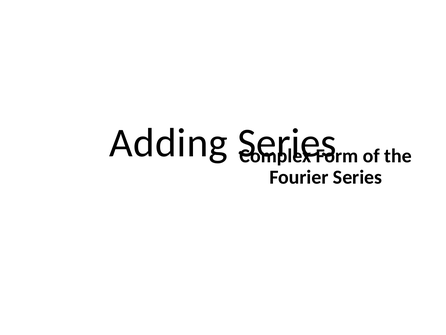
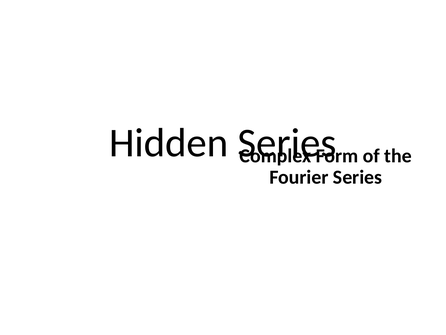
Adding: Adding -> Hidden (169, 143)
